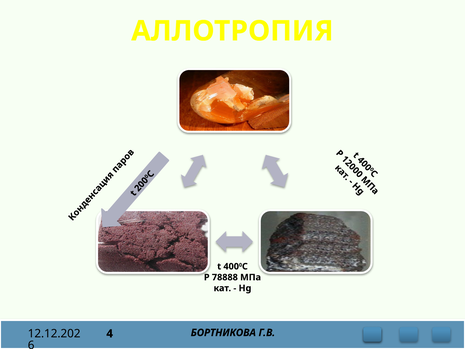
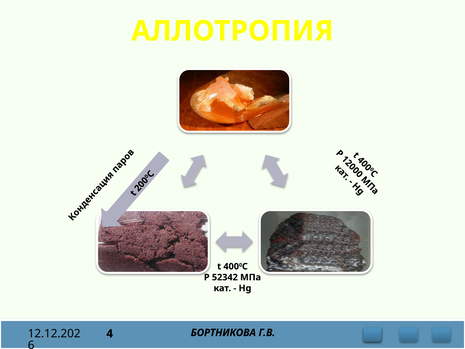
78888: 78888 -> 52342 (225, 277)
